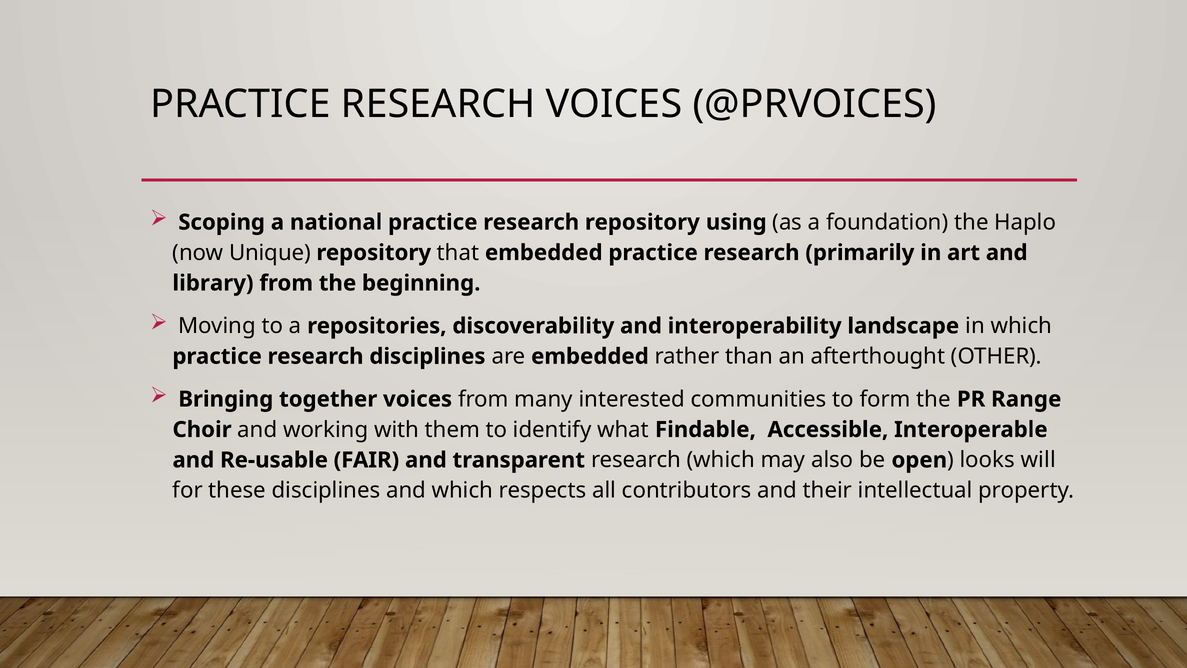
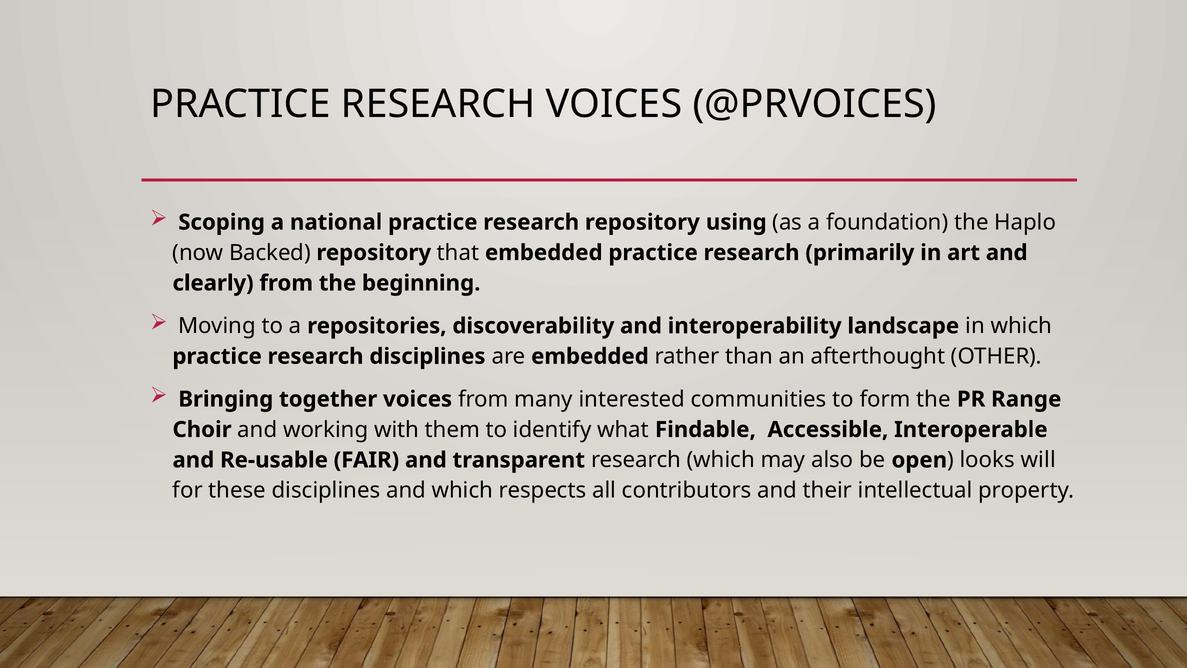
Unique: Unique -> Backed (270, 253)
library: library -> clearly (213, 283)
